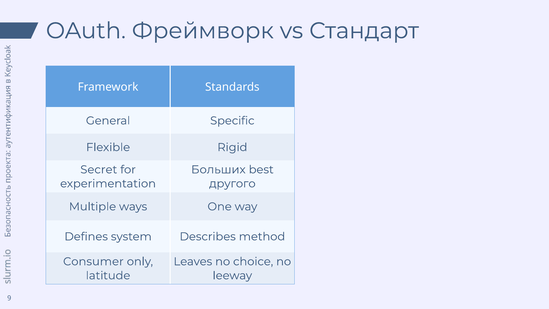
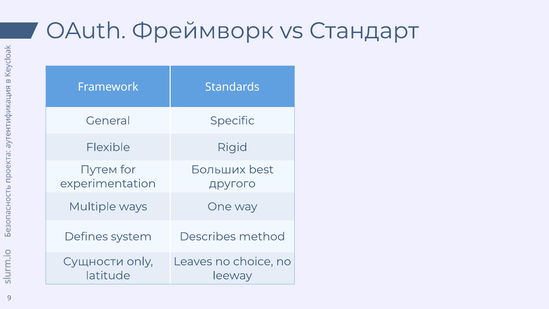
Secret: Secret -> Путем (99, 169)
Consumer: Consumer -> Сущности (93, 261)
